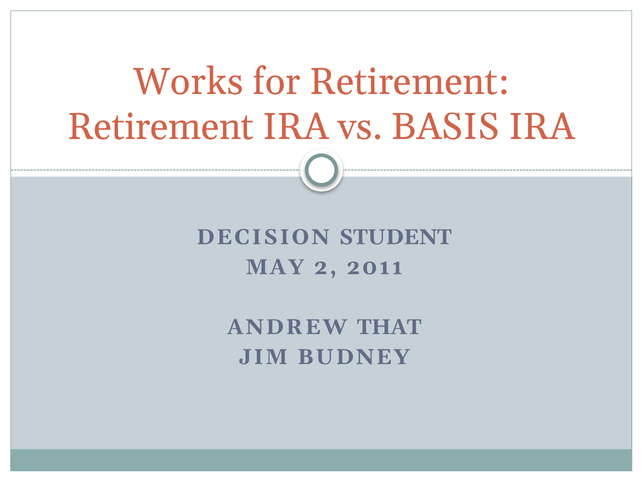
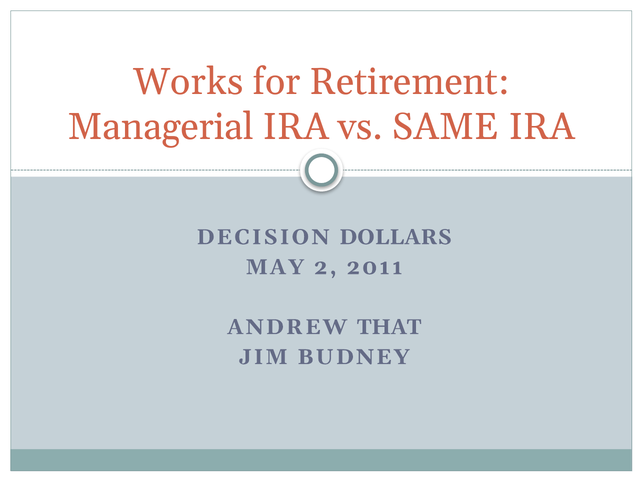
Retirement: Retirement -> Managerial (161, 127)
BASIS: BASIS -> SAME (445, 127)
STUDENT: STUDENT -> DOLLARS (395, 237)
